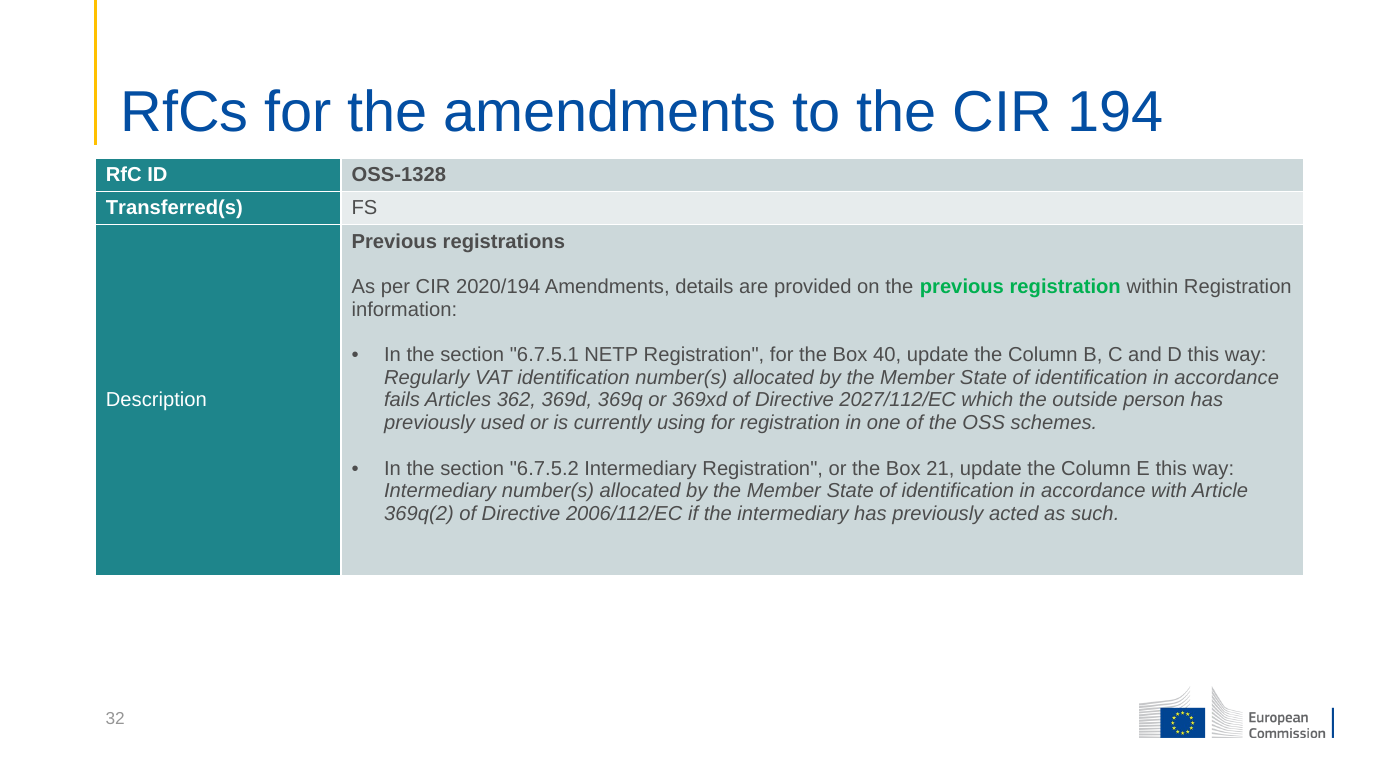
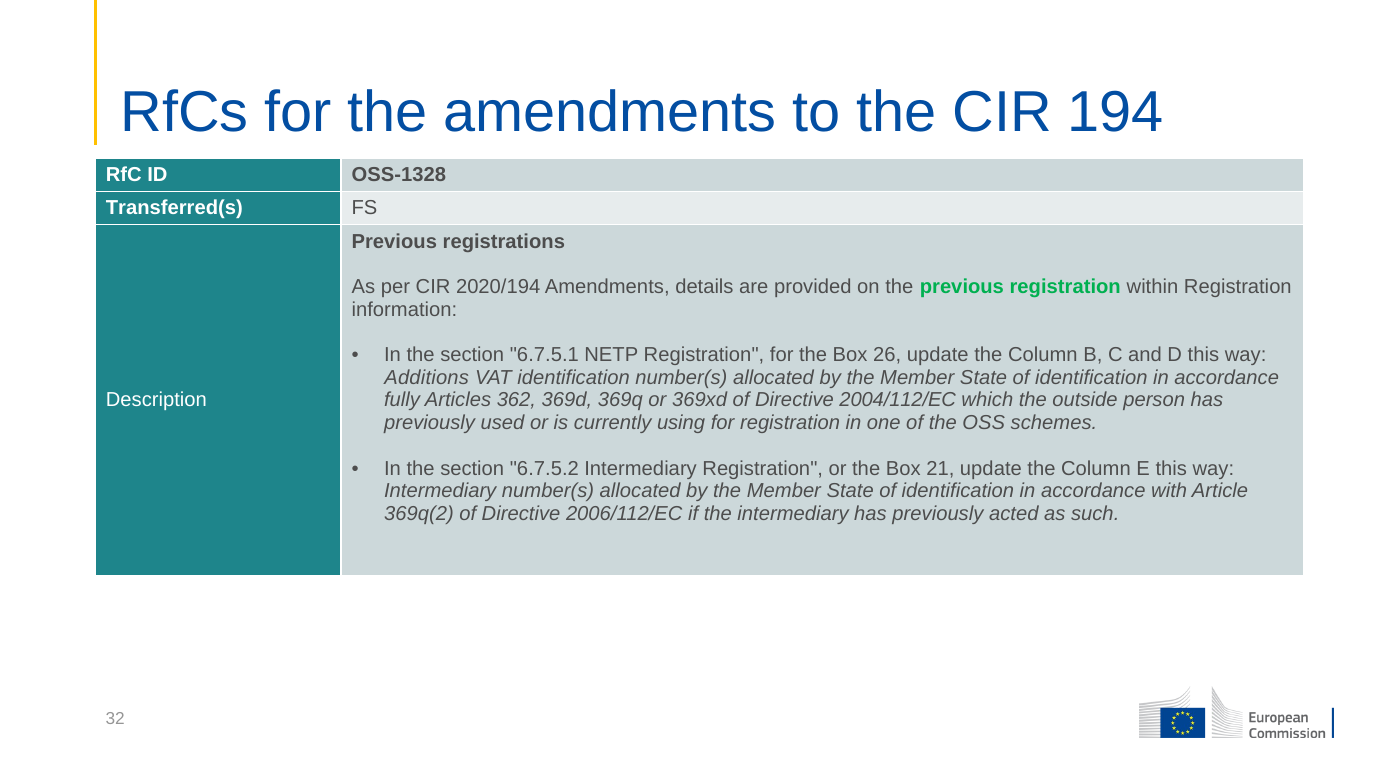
40: 40 -> 26 (887, 355)
Regularly: Regularly -> Additions (427, 377)
fails: fails -> fully (402, 400)
2027/112/EC: 2027/112/EC -> 2004/112/EC (898, 400)
